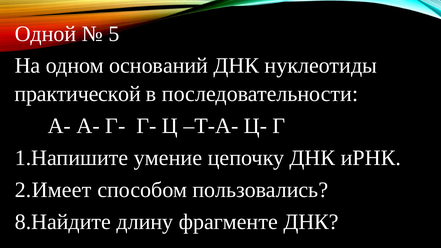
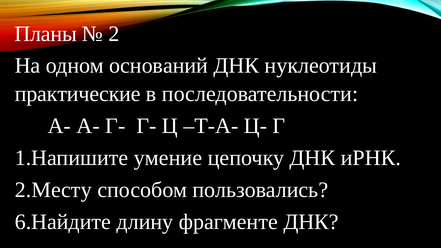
Одной: Одной -> Планы (46, 34)
5: 5 -> 2 (114, 34)
практической: практической -> практические (78, 94)
2.Имеет: 2.Имеет -> 2.Месту (53, 190)
8.Найдите: 8.Найдите -> 6.Найдите (63, 222)
